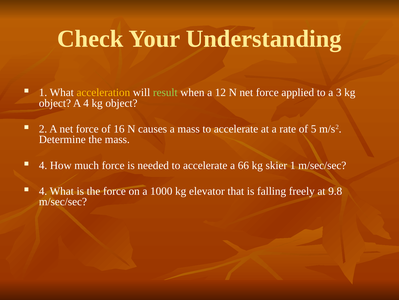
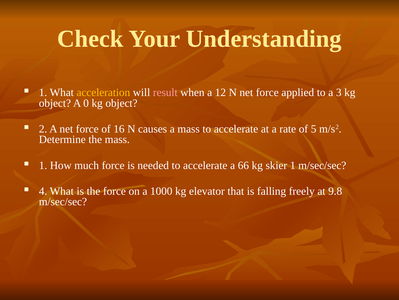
result colour: light green -> pink (165, 92)
A 4: 4 -> 0 (86, 103)
4: 4 -> 1 (43, 165)
